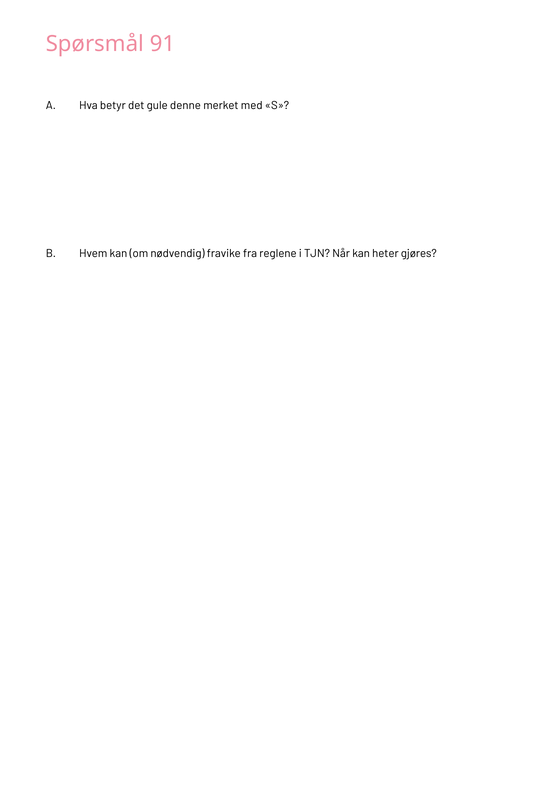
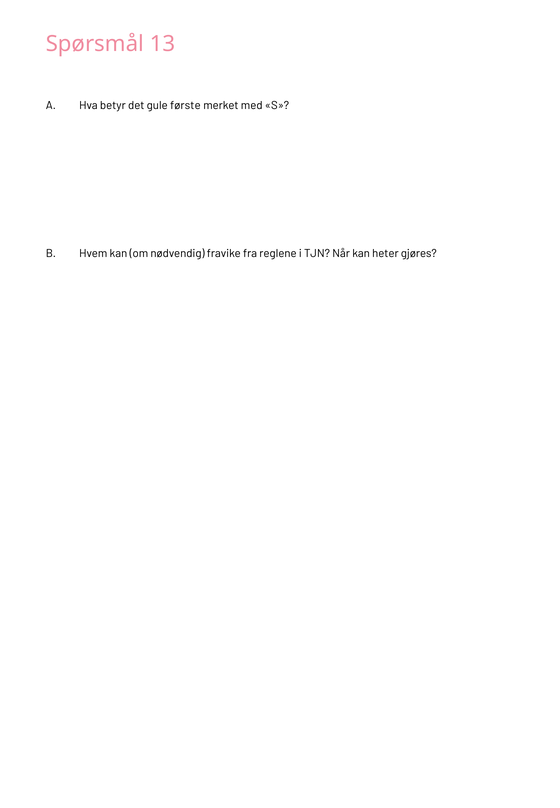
91: 91 -> 13 (162, 44)
denne: denne -> første (185, 105)
